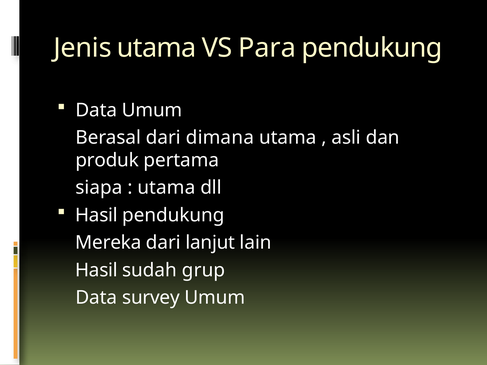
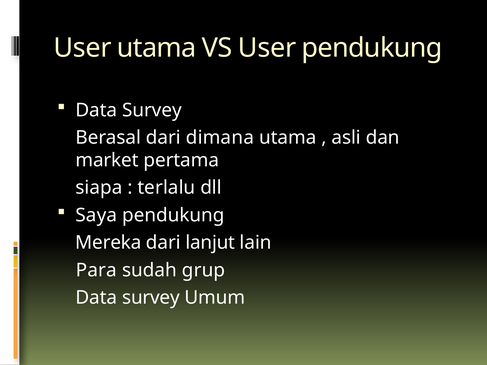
Jenis: Jenis -> User (83, 48)
VS Para: Para -> User (267, 48)
Umum: Umum -> Survey (152, 110)
produk: produk -> market (107, 160)
utama: utama -> terlalu (166, 188)
Hasil: Hasil -> Saya (96, 215)
Hasil: Hasil -> Para (96, 270)
